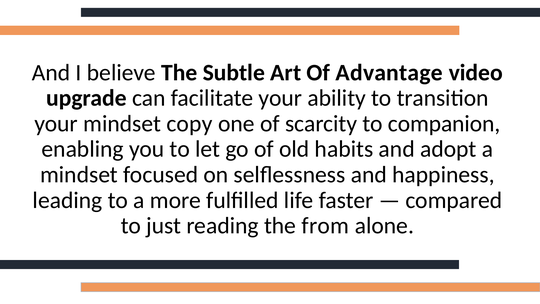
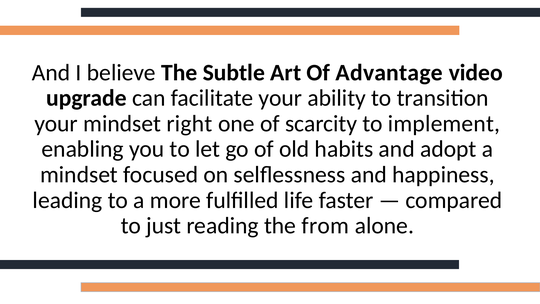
copy: copy -> right (189, 124)
companion: companion -> implement (444, 124)
